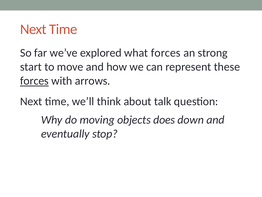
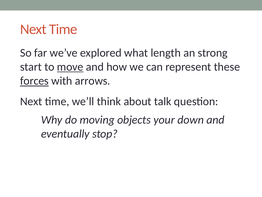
what forces: forces -> length (166, 53)
move underline: none -> present (70, 67)
does: does -> your (164, 120)
